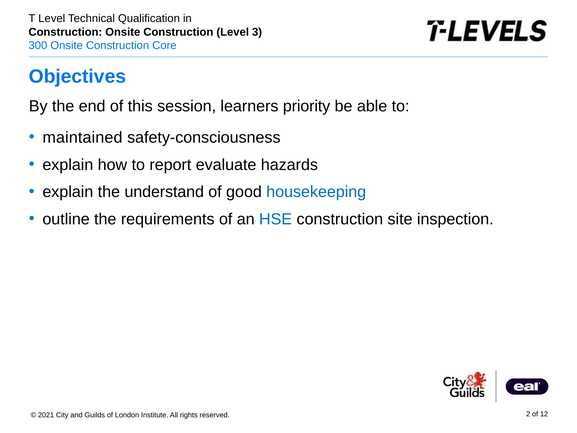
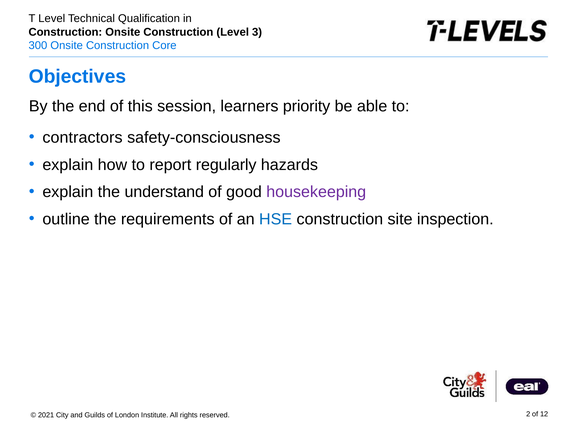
maintained: maintained -> contractors (83, 137)
evaluate: evaluate -> regularly (226, 165)
housekeeping colour: blue -> purple (316, 192)
